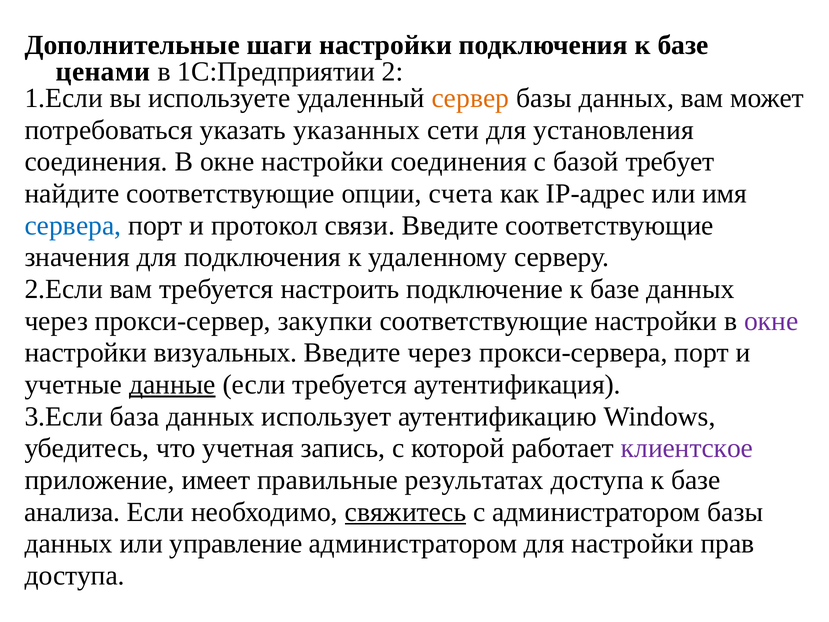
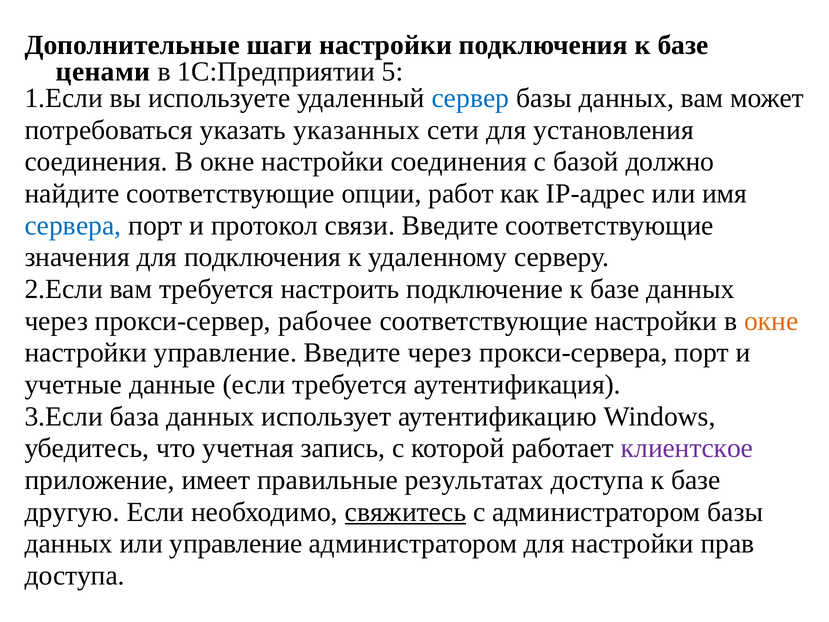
2: 2 -> 5 (392, 72)
сервер colour: orange -> blue (470, 98)
требует: требует -> должно (670, 162)
счета: счета -> работ (461, 193)
закупки: закупки -> рабочее (325, 321)
окне colour: purple -> orange (771, 321)
настройки визуальных: визуальных -> управление (225, 353)
данные underline: present -> none (172, 384)
анализа: анализа -> другую (72, 512)
